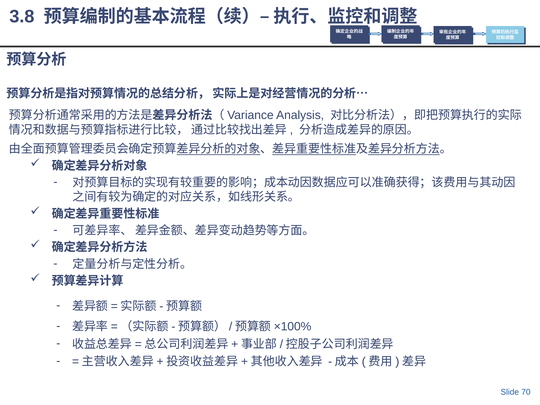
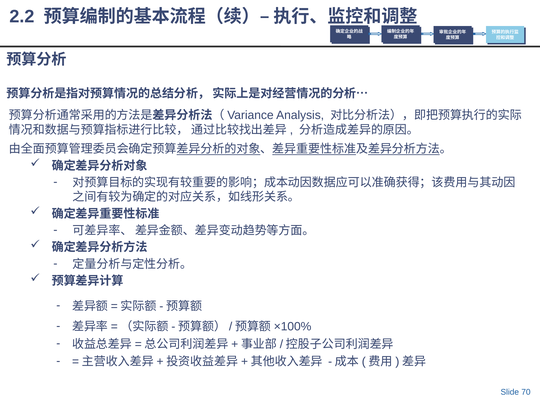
3.8: 3.8 -> 2.2 (22, 17)
